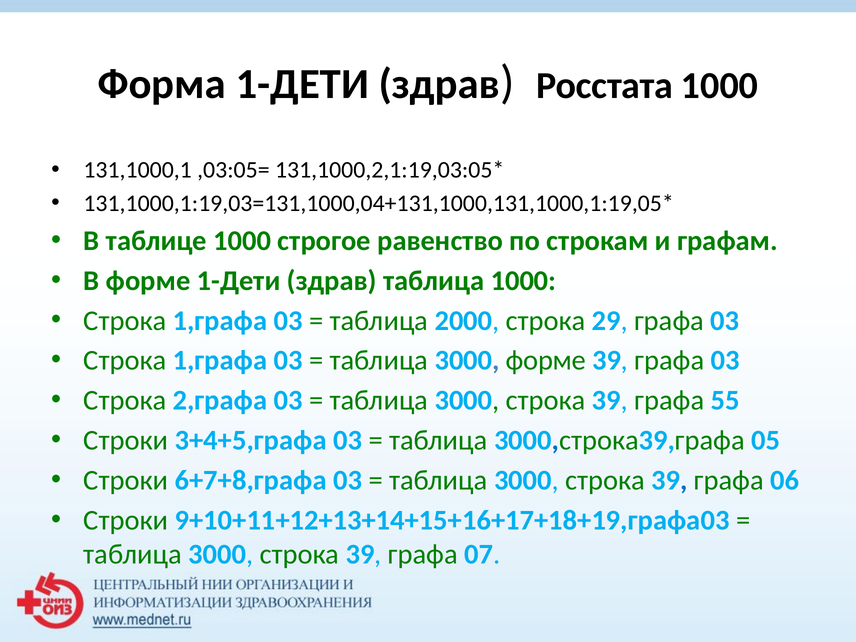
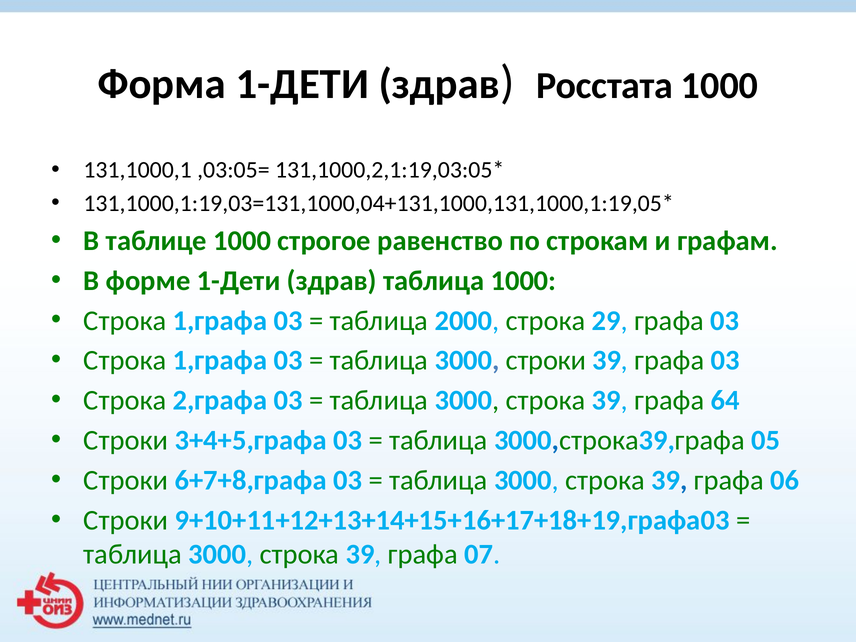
3000 форме: форме -> строки (546, 361)
55: 55 -> 64 (725, 400)
